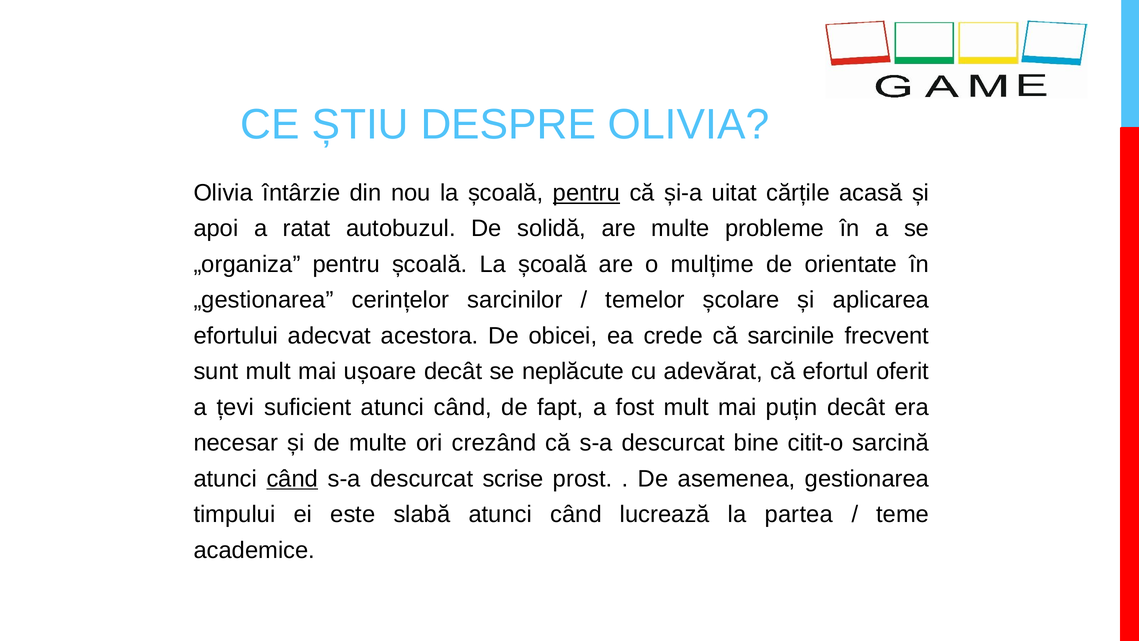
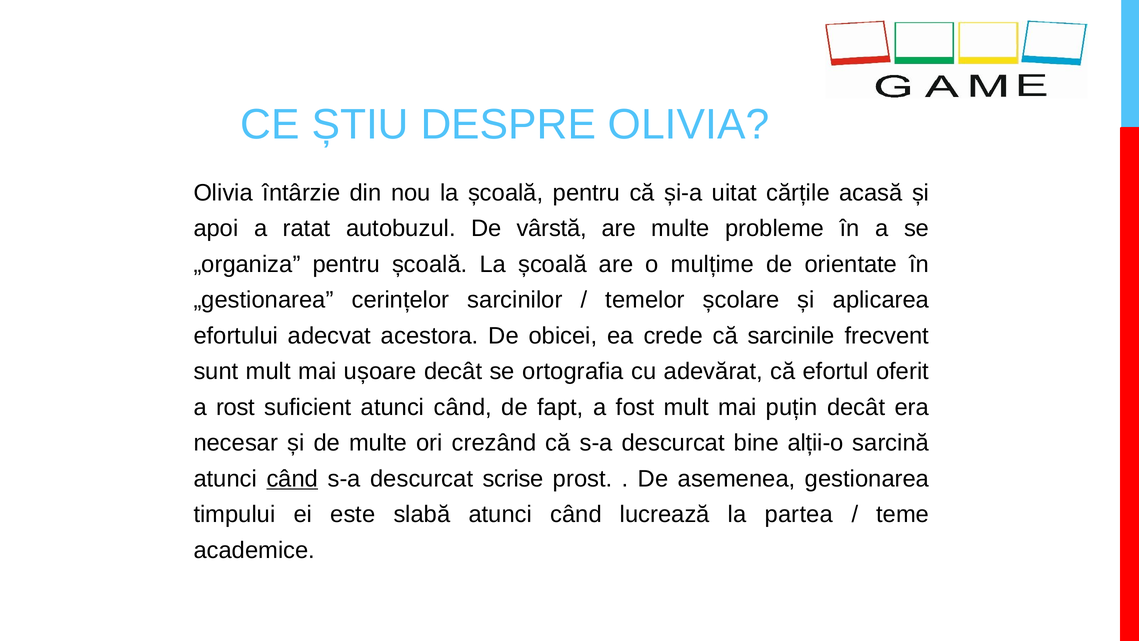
pentru underline: present -> none (586, 193)
solidă: solidă -> vârstă (552, 228)
neplăcute: neplăcute -> ortografia (573, 371)
țevi: țevi -> rost (236, 407)
citit-o: citit-o -> alții-o (816, 443)
